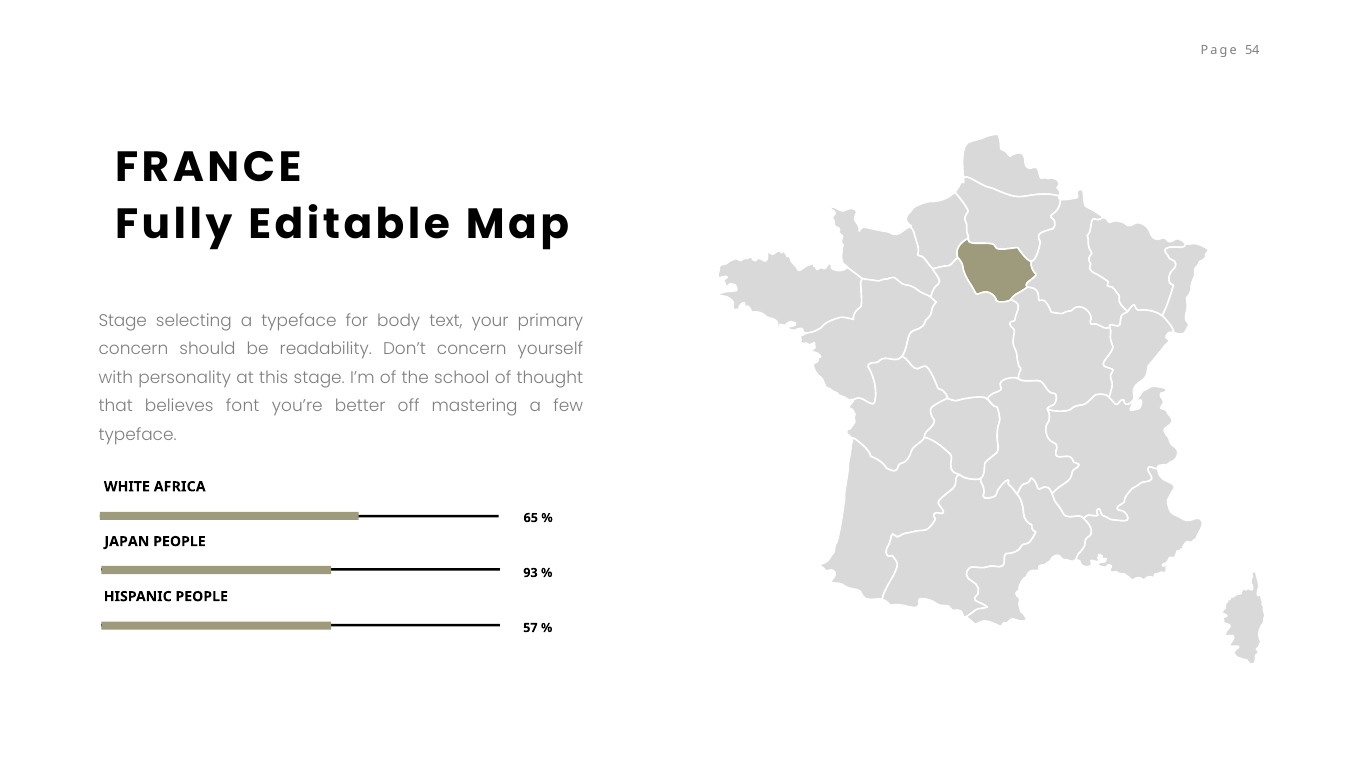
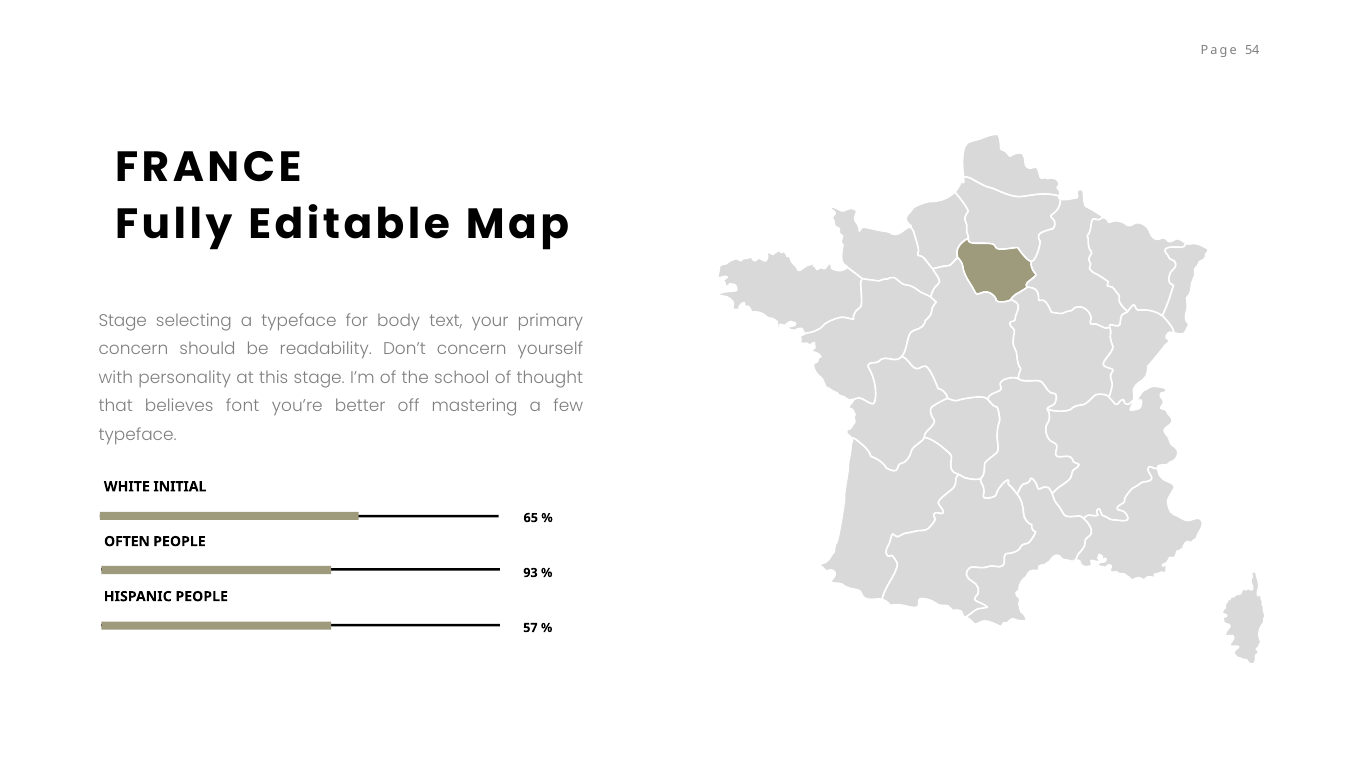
AFRICA: AFRICA -> INITIAL (180, 487)
JAPAN: JAPAN -> OFTEN (127, 541)
